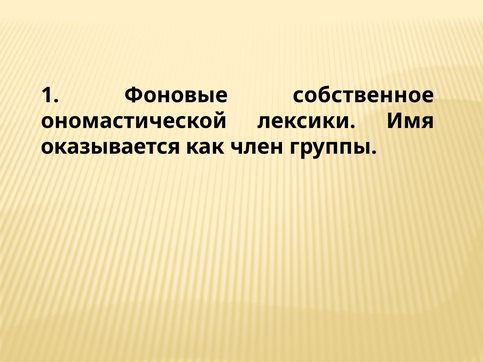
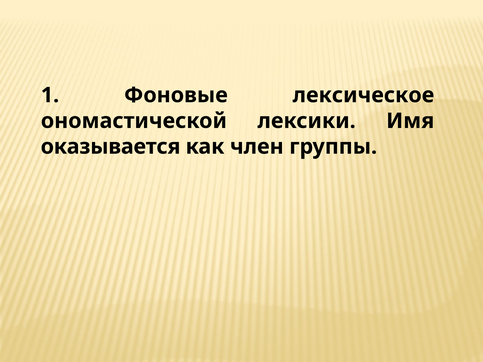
собственное: собственное -> лексическое (363, 95)
